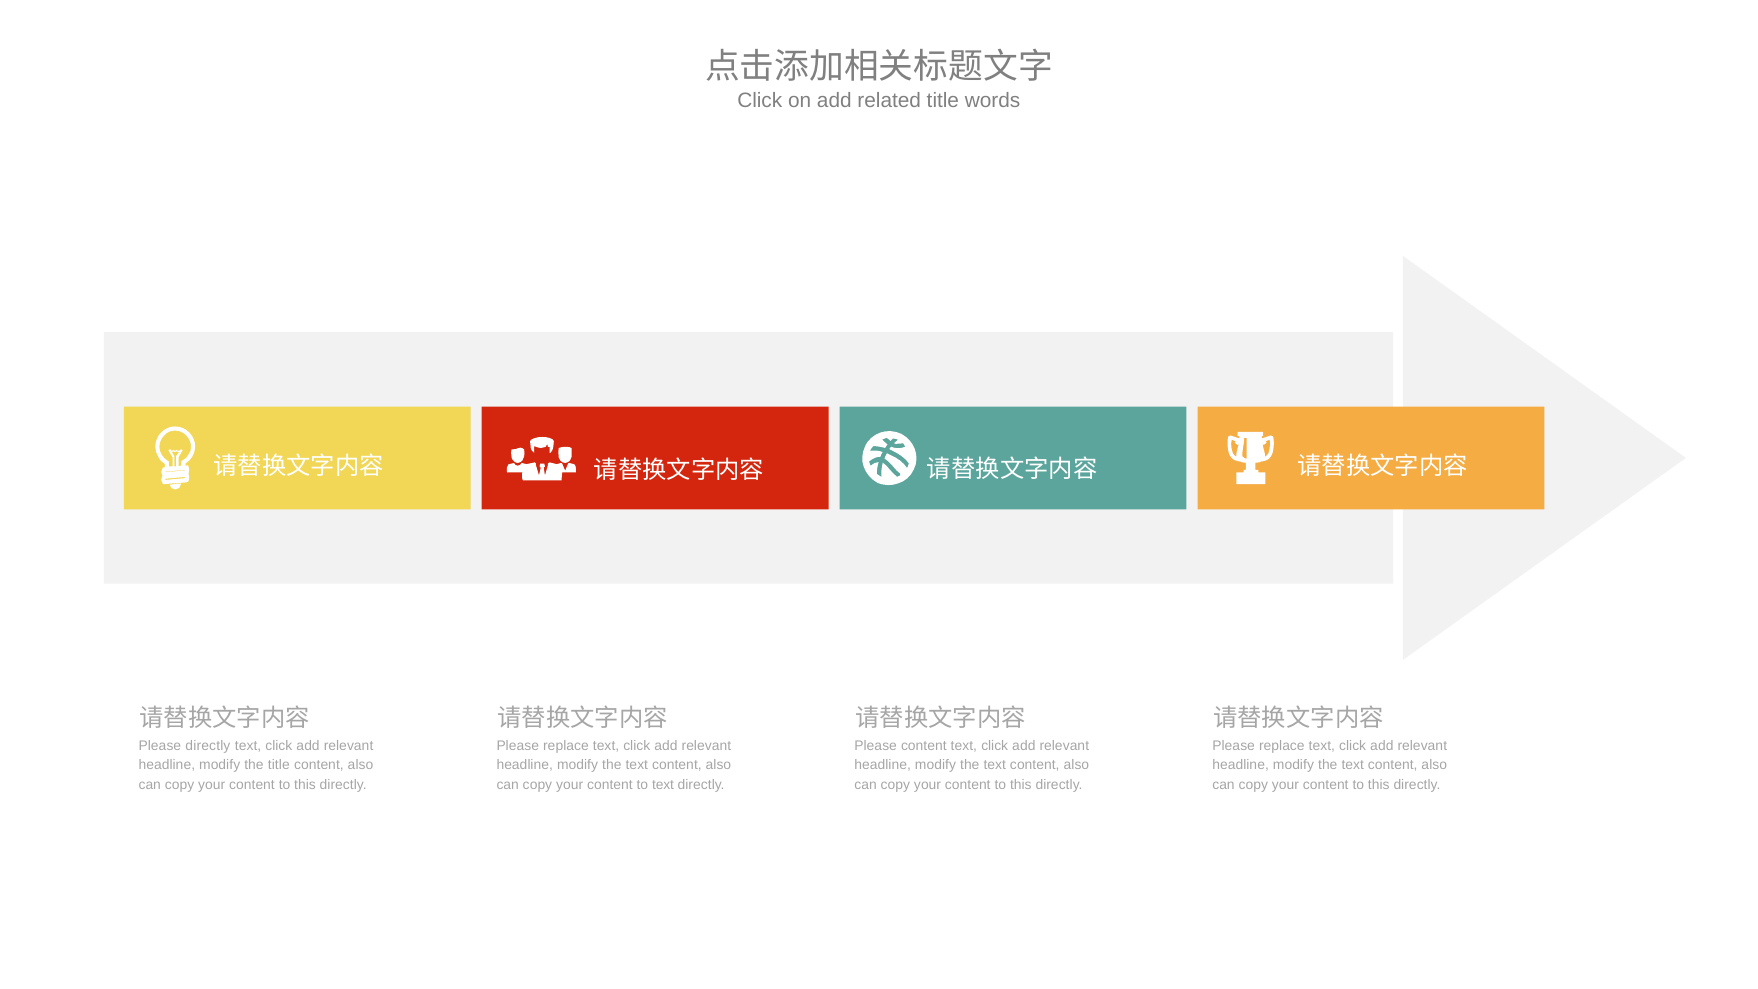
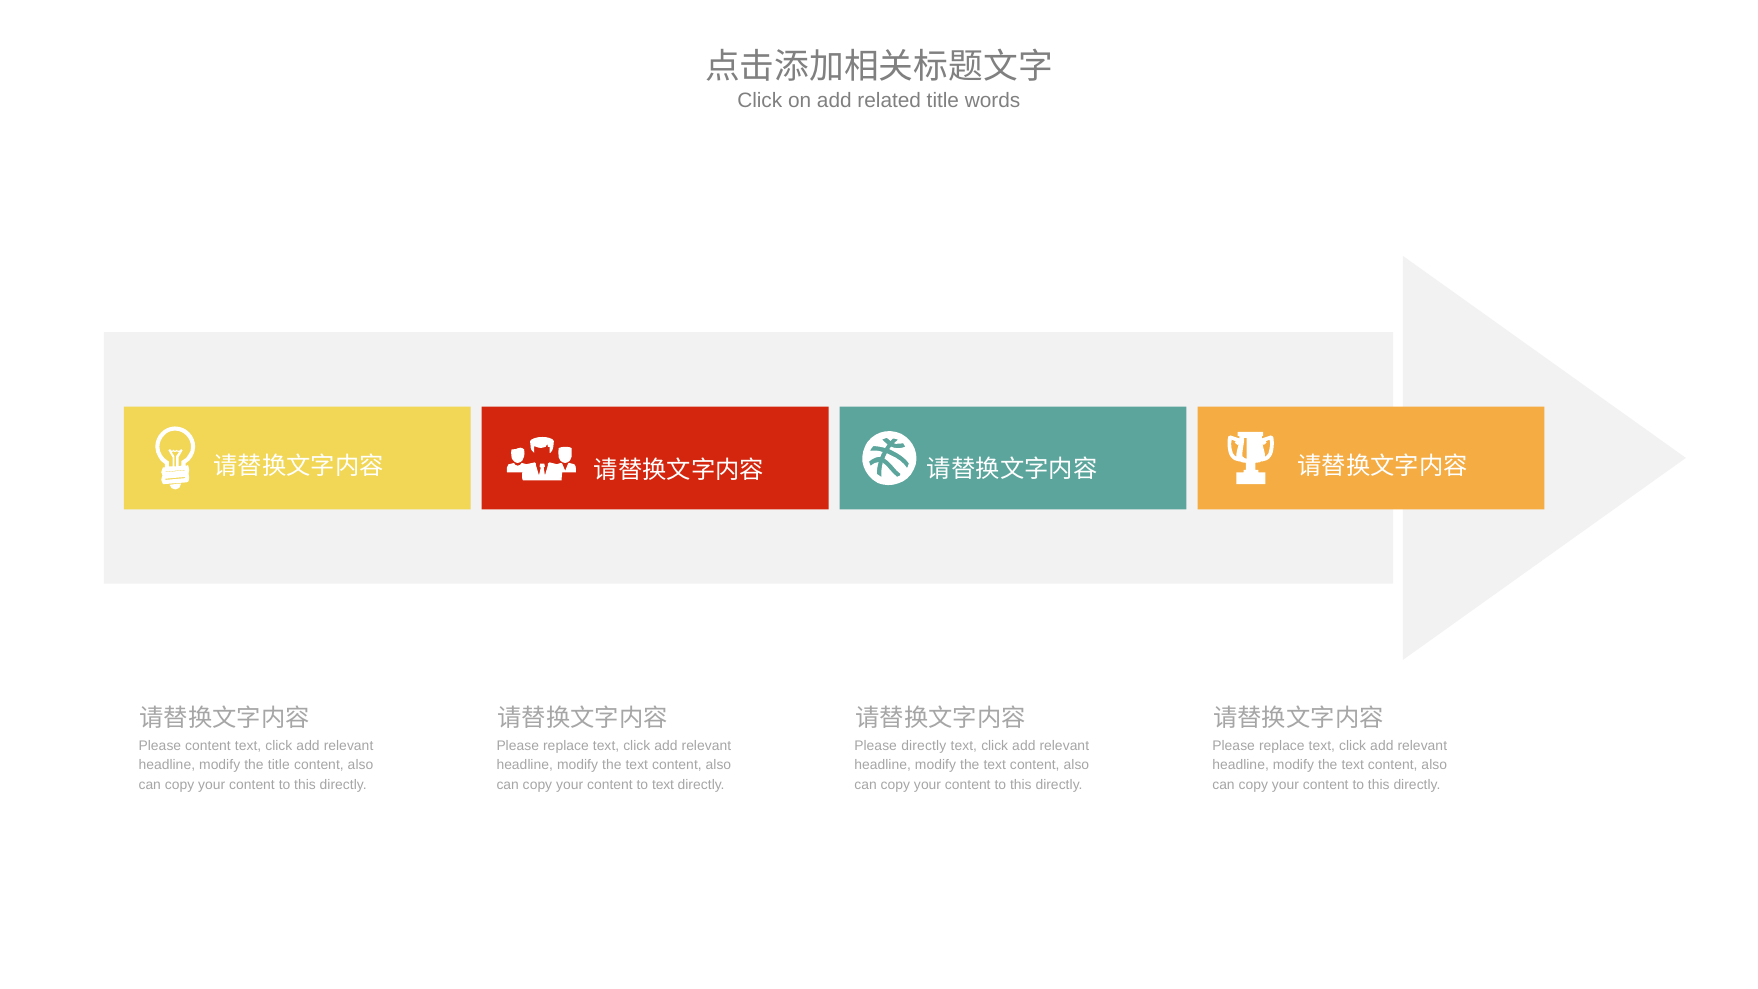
Please directly: directly -> content (208, 745)
Please content: content -> directly (924, 745)
